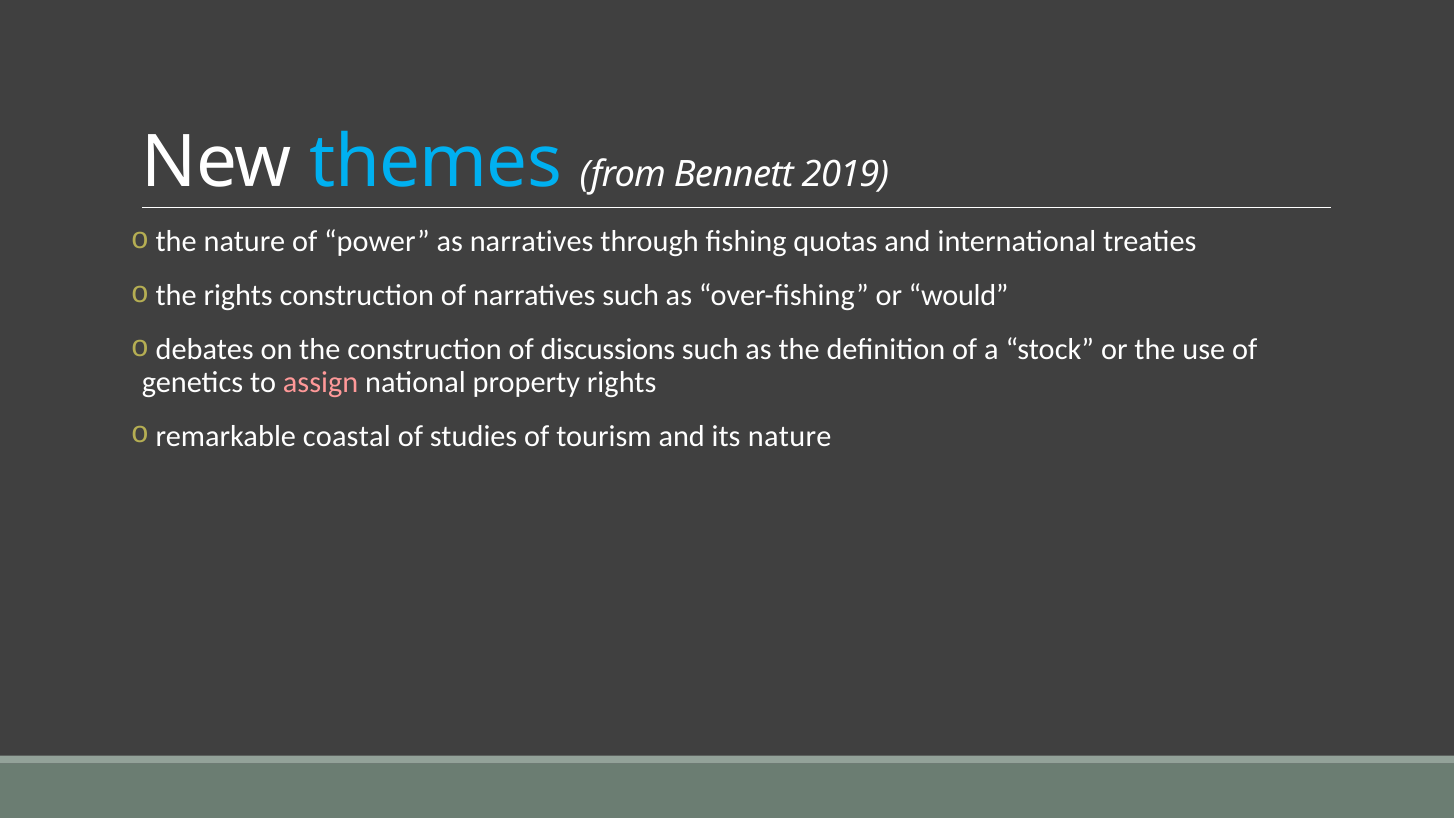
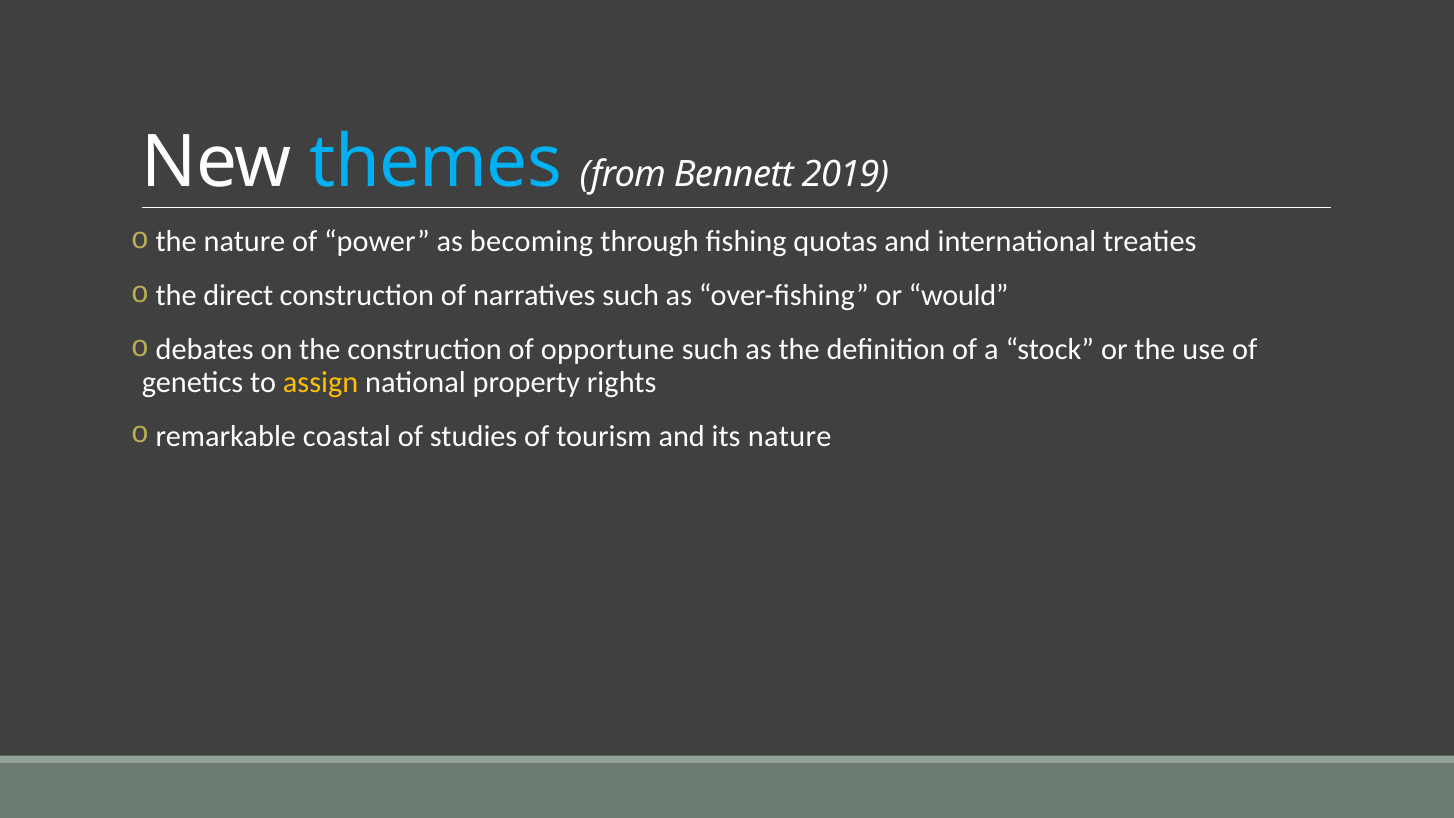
as narratives: narratives -> becoming (532, 242)
the rights: rights -> direct (238, 296)
discussions: discussions -> opportune (608, 350)
assign colour: pink -> yellow (321, 382)
